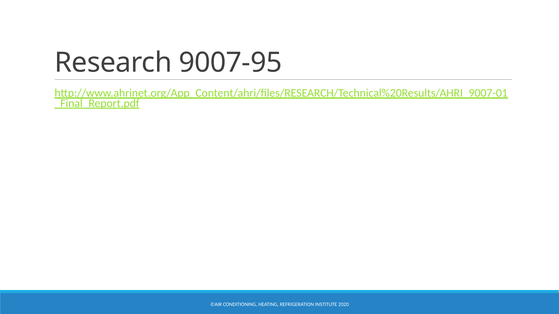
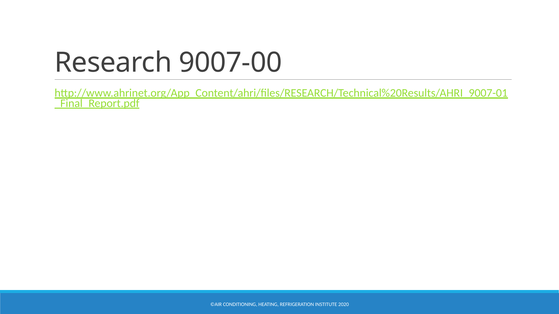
9007-95: 9007-95 -> 9007-00 (230, 63)
